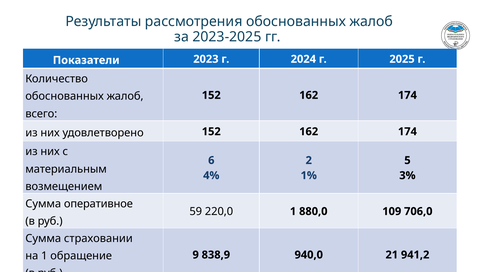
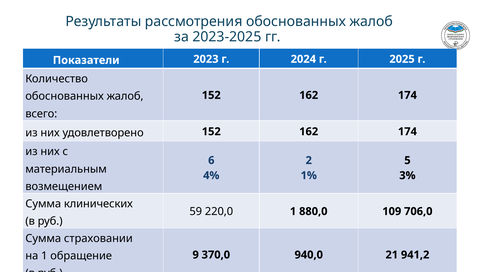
оперативное: оперативное -> клинических (98, 204)
838,9: 838,9 -> 370,0 (216, 255)
